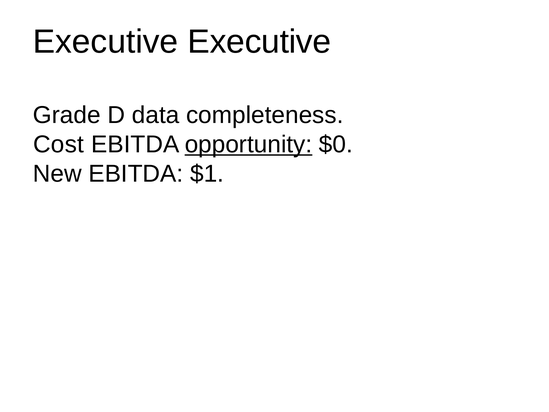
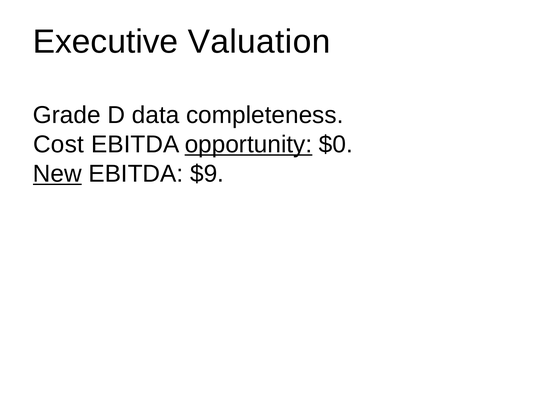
Executive Executive: Executive -> Valuation (259, 42)
New underline: none -> present (57, 174)
$1: $1 -> $9 (207, 174)
